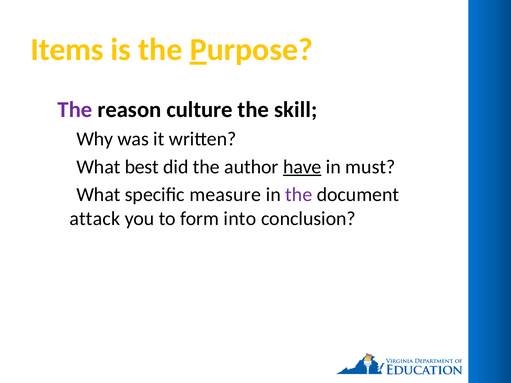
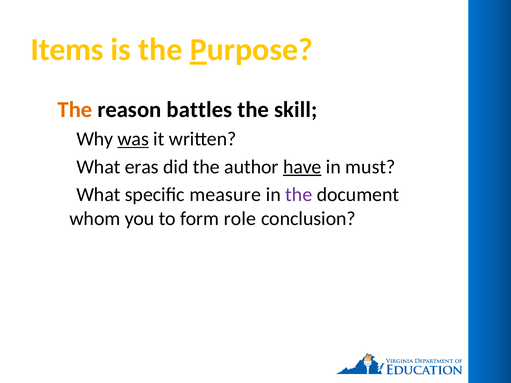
The colour: purple -> orange (75, 110)
culture: culture -> battles (199, 110)
was underline: none -> present (133, 139)
best: best -> eras (142, 167)
attack: attack -> whom (95, 219)
into: into -> role (240, 219)
